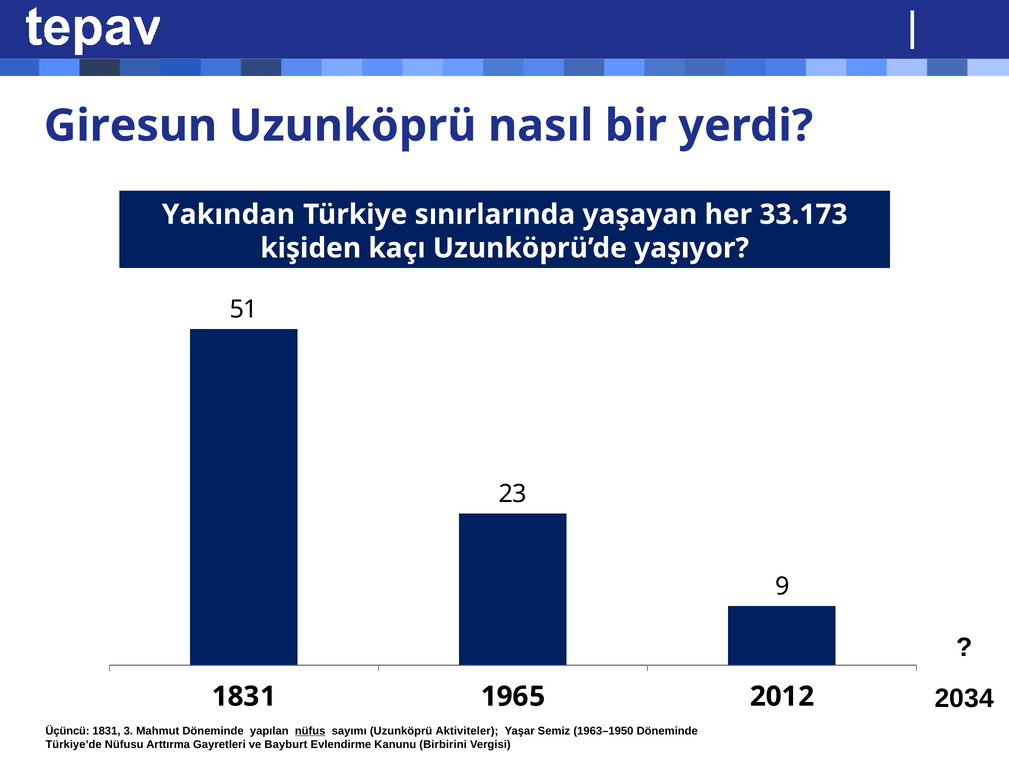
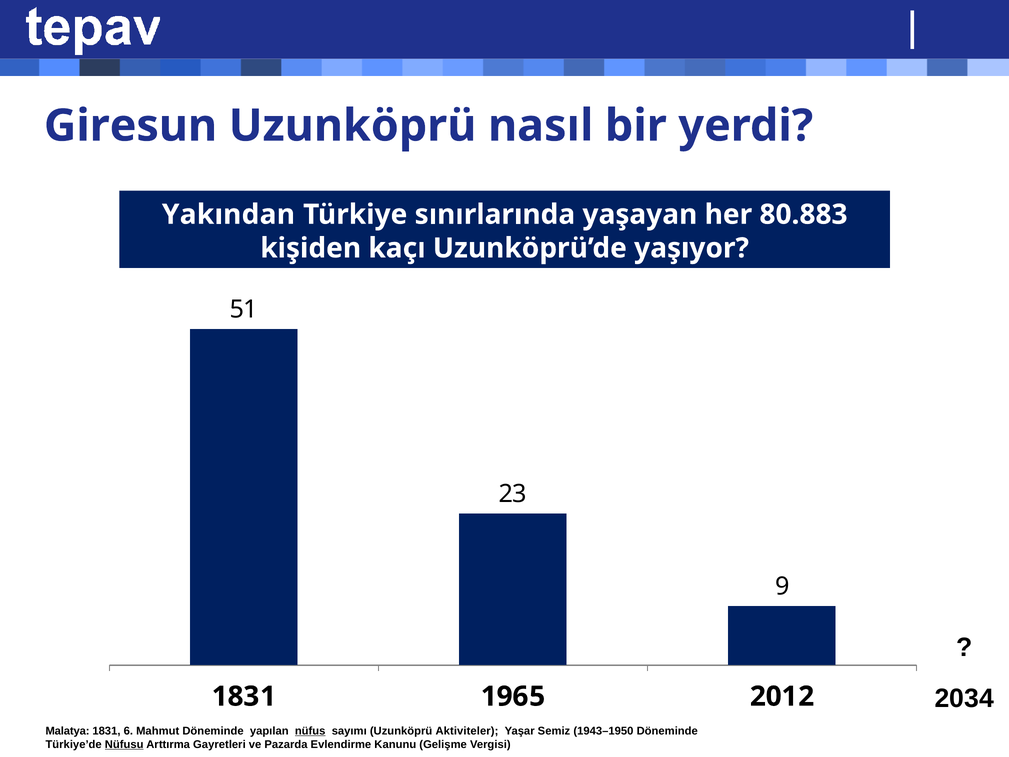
33.173: 33.173 -> 80.883 (804, 214)
Üçüncü: Üçüncü -> Malatya (68, 731)
3: 3 -> 6 (128, 731)
1963–1950: 1963–1950 -> 1943–1950 (603, 731)
Nüfusu underline: none -> present (124, 744)
Bayburt: Bayburt -> Pazarda (286, 744)
Birbirini: Birbirini -> Gelişme (443, 744)
